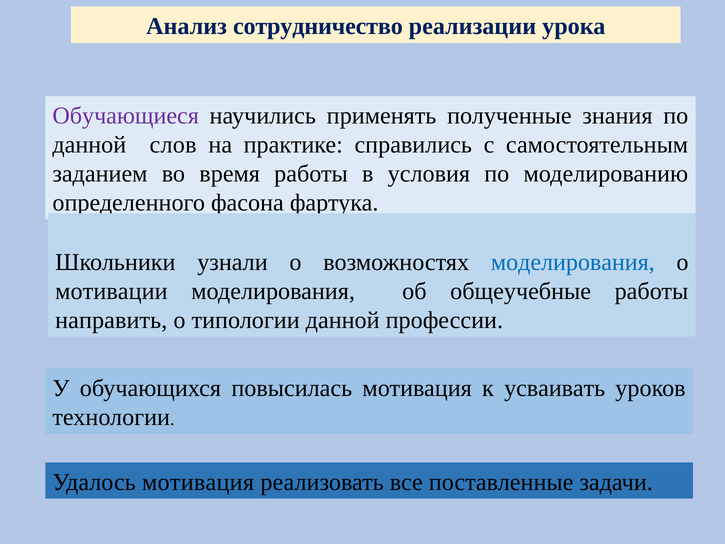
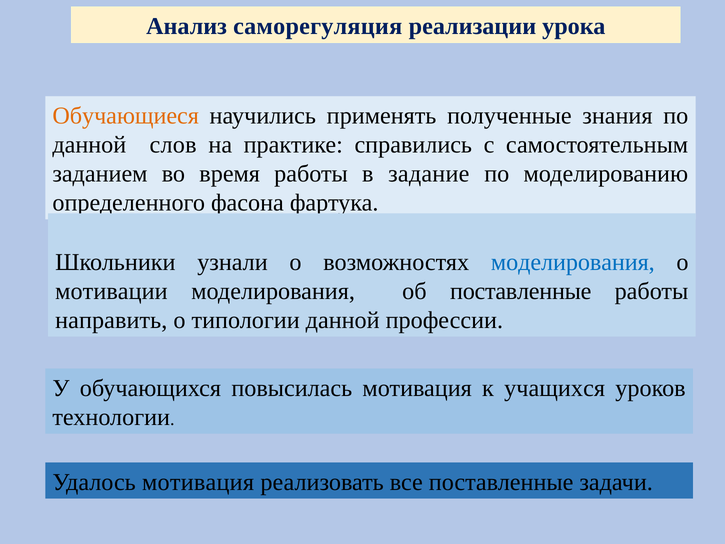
сотрудничество: сотрудничество -> саморегуляция (318, 26)
Обучающиеся colour: purple -> orange (126, 116)
условия: условия -> задание (429, 174)
об общеучебные: общеучебные -> поставленные (521, 291)
усваивать: усваивать -> учащихся (555, 388)
